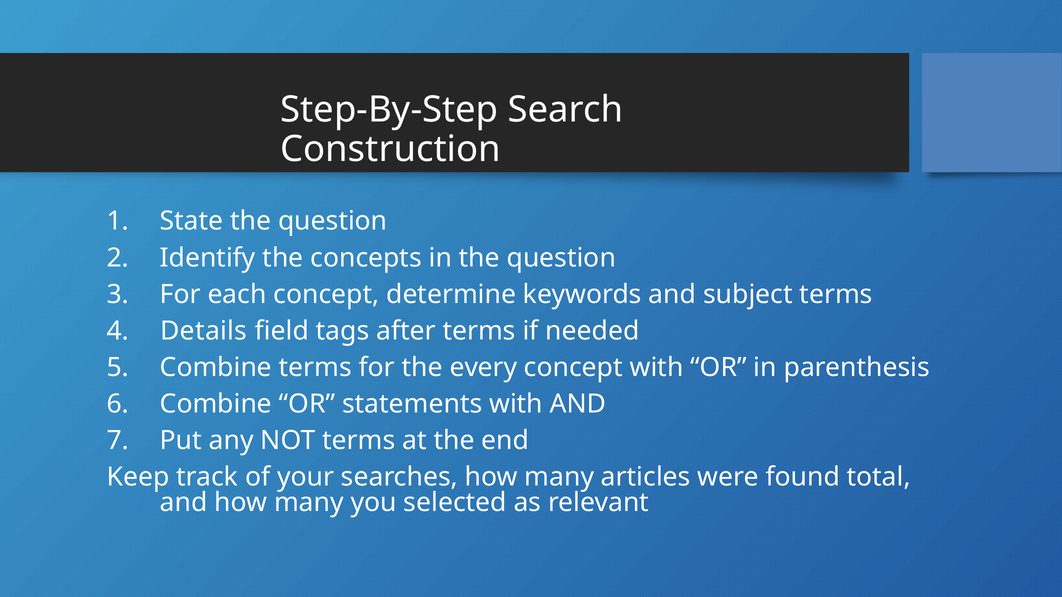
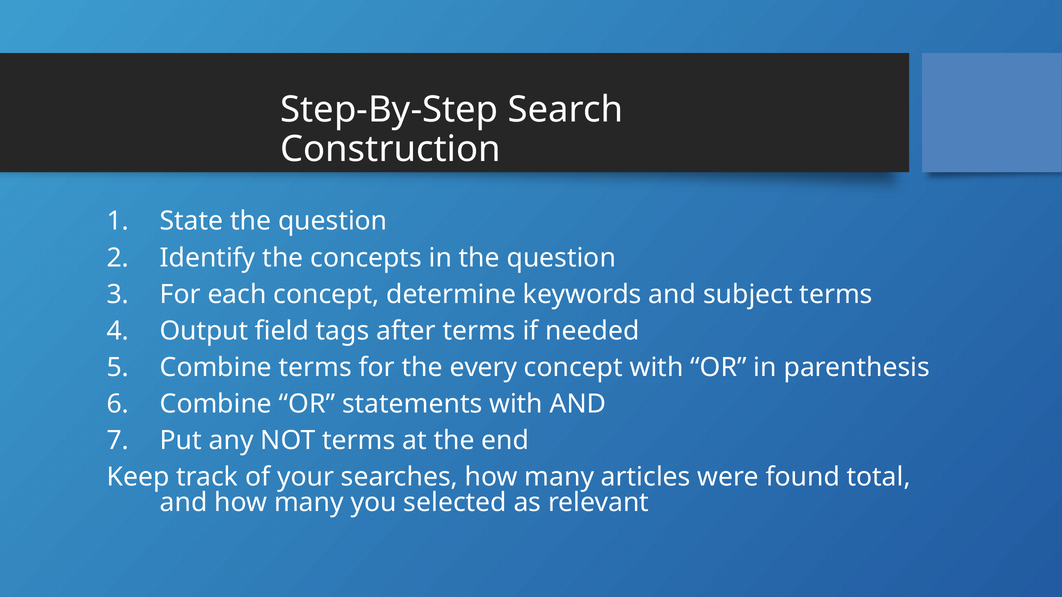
Details: Details -> Output (204, 331)
